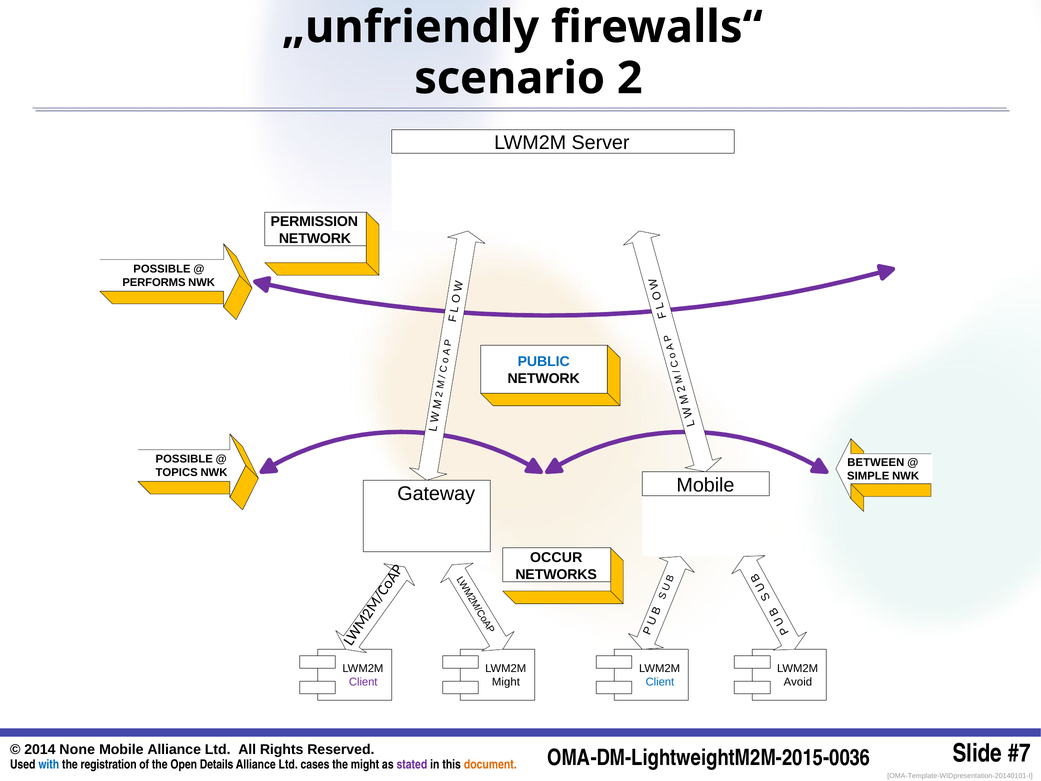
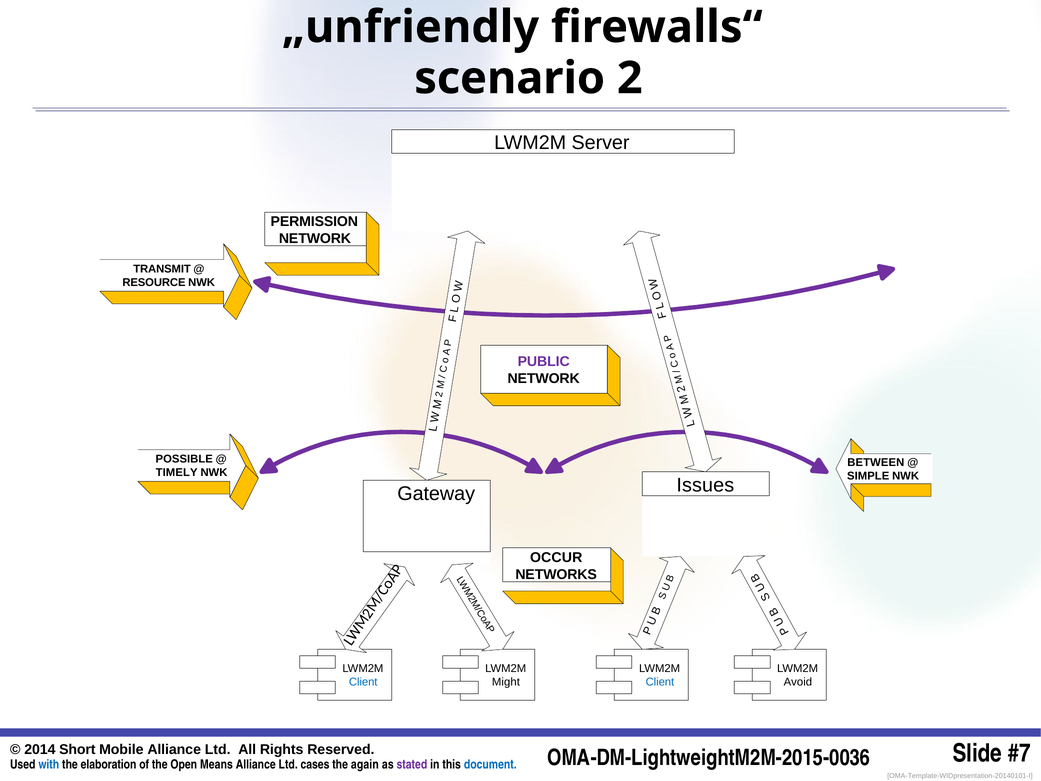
POSSIBLE: POSSIBLE -> TRANSMIT (162, 269)
PERFORMS: PERFORMS -> RESOURCE (154, 283)
PUBLIC colour: blue -> purple (544, 362)
TOPICS: TOPICS -> TIMELY (177, 473)
Gateway Mobile: Mobile -> Issues (705, 485)
Client colour: purple -> blue (363, 682)
None: None -> Short (77, 750)
registration: registration -> elaboration (109, 764)
Details: Details -> Means (216, 764)
the might: might -> again (365, 764)
document colour: orange -> blue (490, 764)
